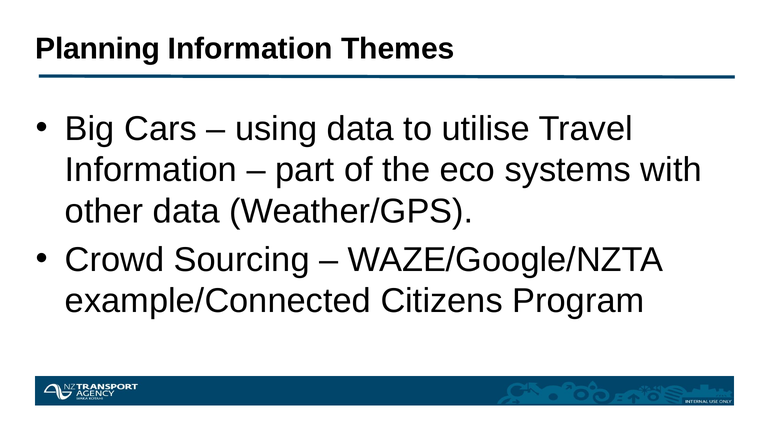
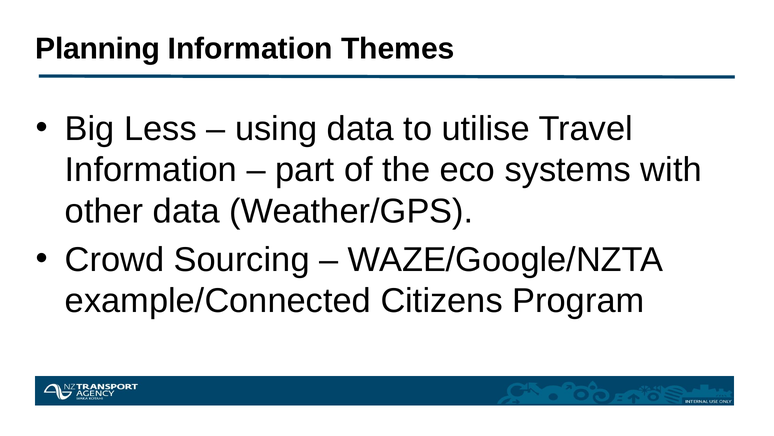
Cars: Cars -> Less (161, 129)
